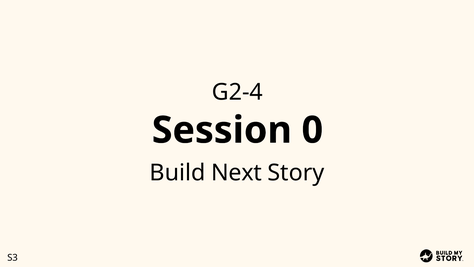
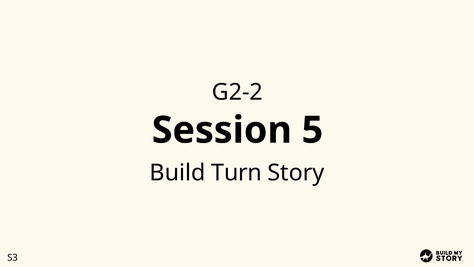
G2-4: G2-4 -> G2-2 (237, 92)
0: 0 -> 5 (312, 130)
Next: Next -> Turn (237, 173)
